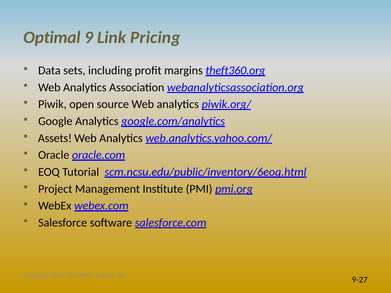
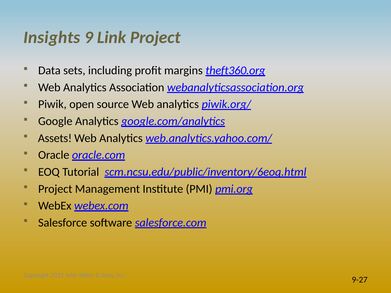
Optimal: Optimal -> Insights (52, 37)
Link Pricing: Pricing -> Project (155, 37)
